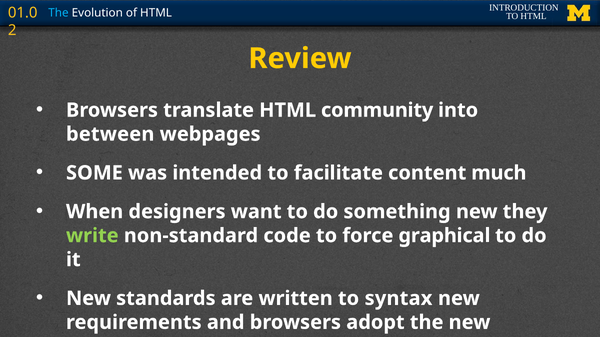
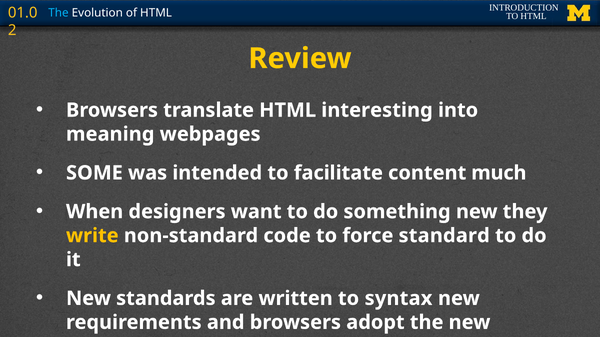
community: community -> interesting (377, 110)
between: between -> meaning (110, 134)
write colour: light green -> yellow (92, 236)
graphical: graphical -> standard (444, 236)
